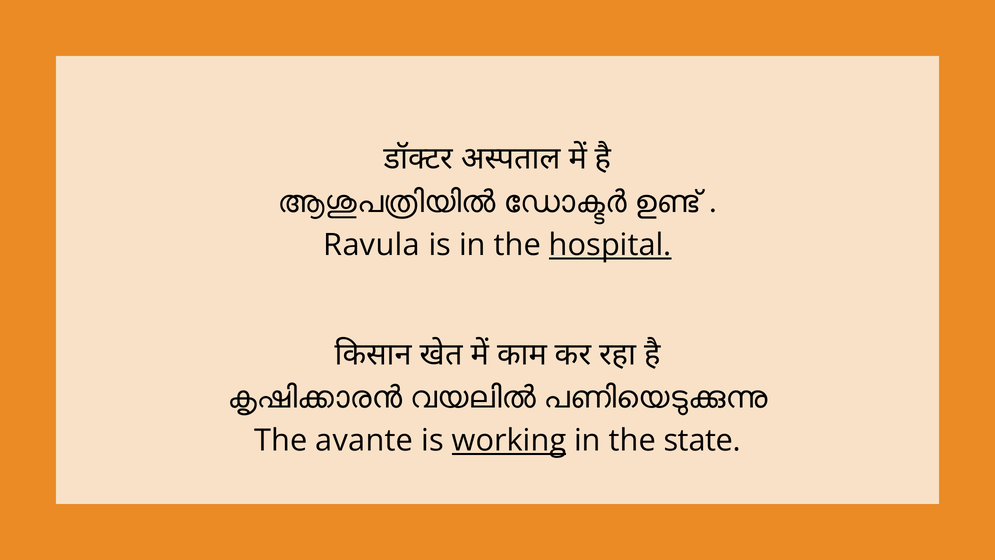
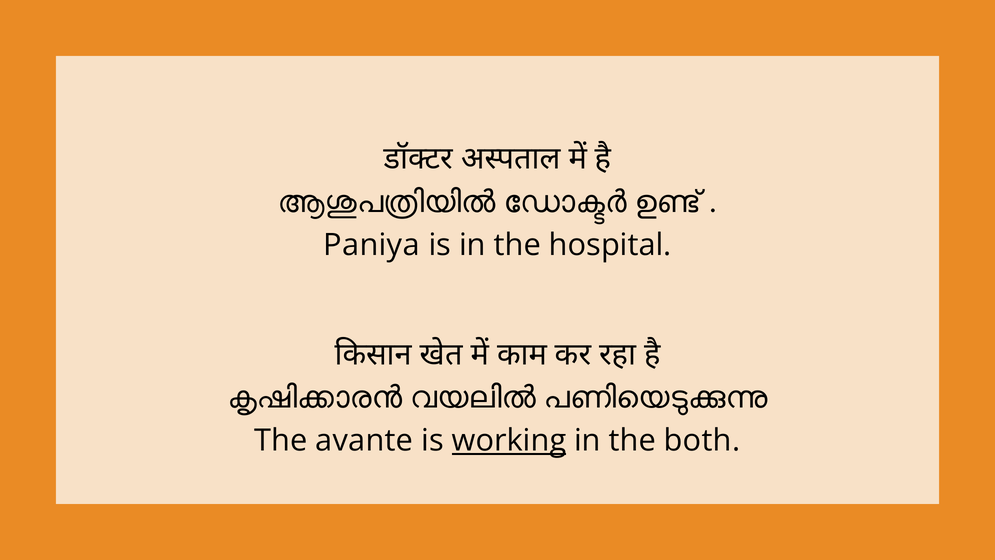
Ravula: Ravula -> Paniya (372, 245)
hospital underline: present -> none (610, 245)
state: state -> both (702, 440)
